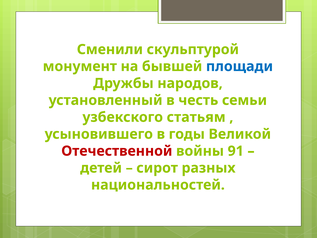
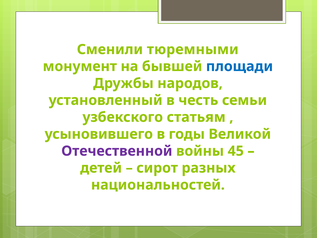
скульптурой: скульптурой -> тюремными (193, 49)
Отечественной colour: red -> purple (117, 151)
91: 91 -> 45 (236, 151)
